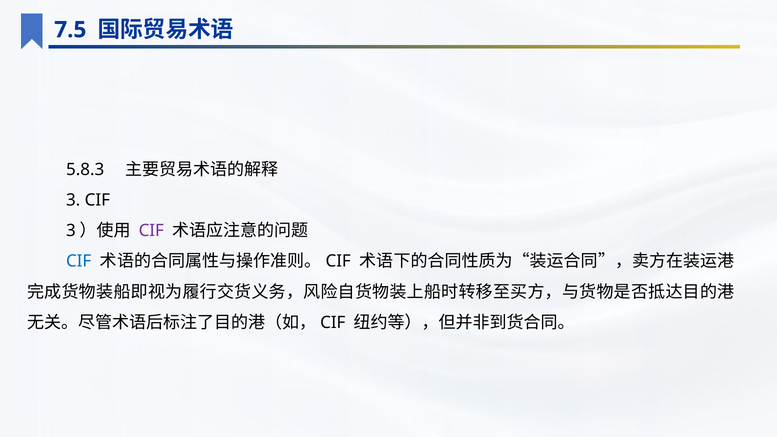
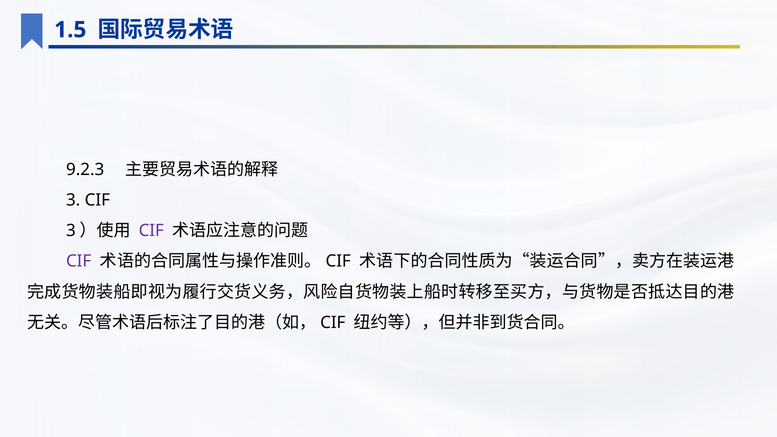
7.5: 7.5 -> 1.5 (70, 30)
5.8.3: 5.8.3 -> 9.2.3 (85, 170)
CIF colour: blue -> purple (79, 261)
